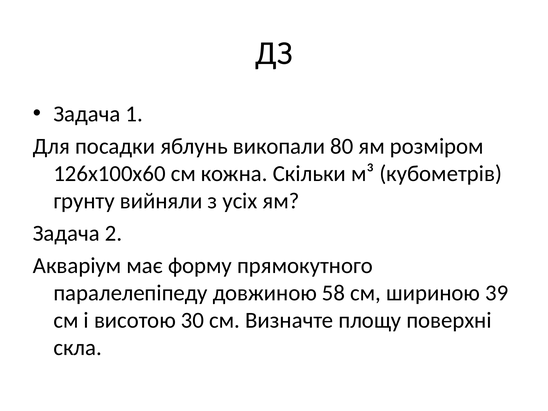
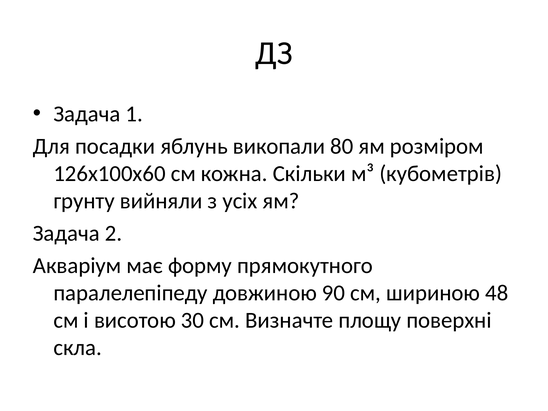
58: 58 -> 90 (333, 293)
39: 39 -> 48 (497, 293)
